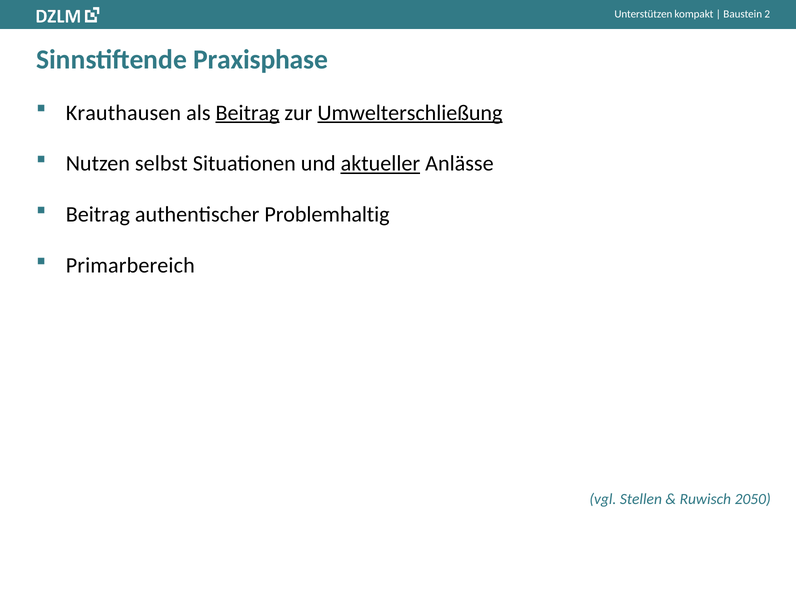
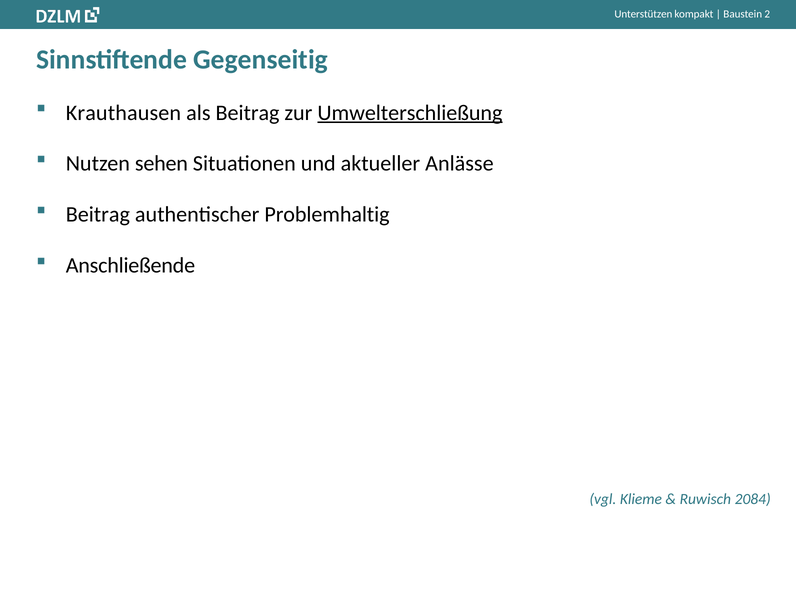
Praxisphase: Praxisphase -> Gegenseitig (261, 60)
Beitrag underline: present -> none (248, 113)
selbst: selbst -> sehen (161, 164)
aktueller underline: present -> none (380, 164)
Primarbereich: Primarbereich -> Anschließende (130, 265)
Stellen: Stellen -> Klieme (641, 499)
2050: 2050 -> 2084 (753, 499)
